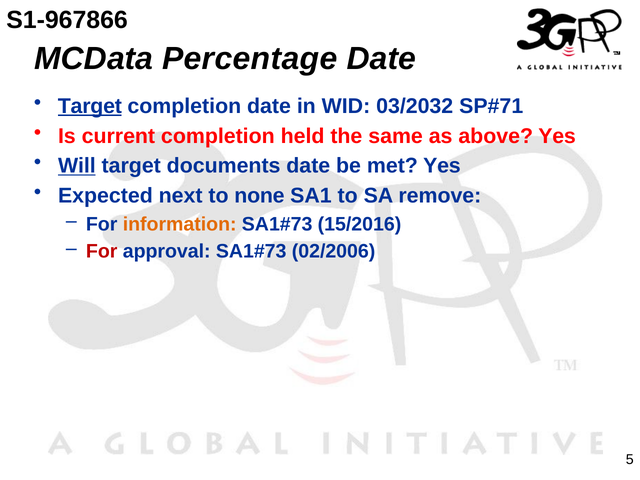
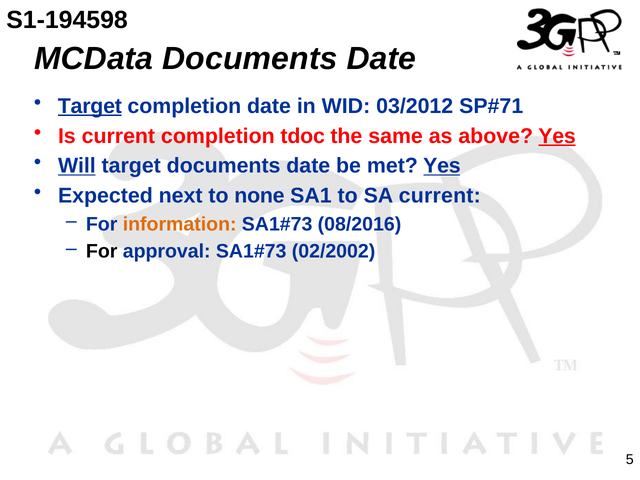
S1-967866: S1-967866 -> S1-194598 (67, 20)
MCData Percentage: Percentage -> Documents (250, 59)
03/2032: 03/2032 -> 03/2012 (415, 106)
held: held -> tdoc (303, 136)
Yes underline: none -> present (557, 136)
Yes underline: none -> present (442, 166)
SA remove: remove -> current (440, 196)
15/2016: 15/2016 -> 08/2016 (360, 224)
For colour: red -> black (102, 251)
02/2006: 02/2006 -> 02/2002 (334, 251)
